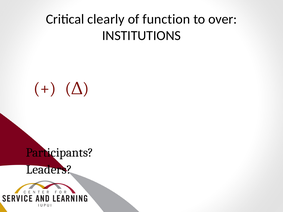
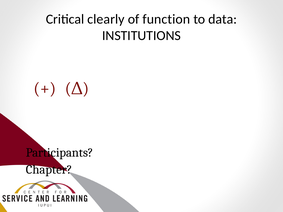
over: over -> data (223, 19)
Leaders: Leaders -> Chapter (49, 170)
